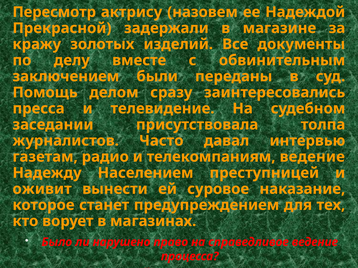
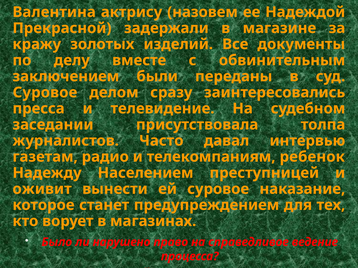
Пересмотр: Пересмотр -> Валентина (54, 12)
Помощь: Помощь -> Суровое (45, 93)
телекомпаниям ведение: ведение -> ребенок (312, 157)
